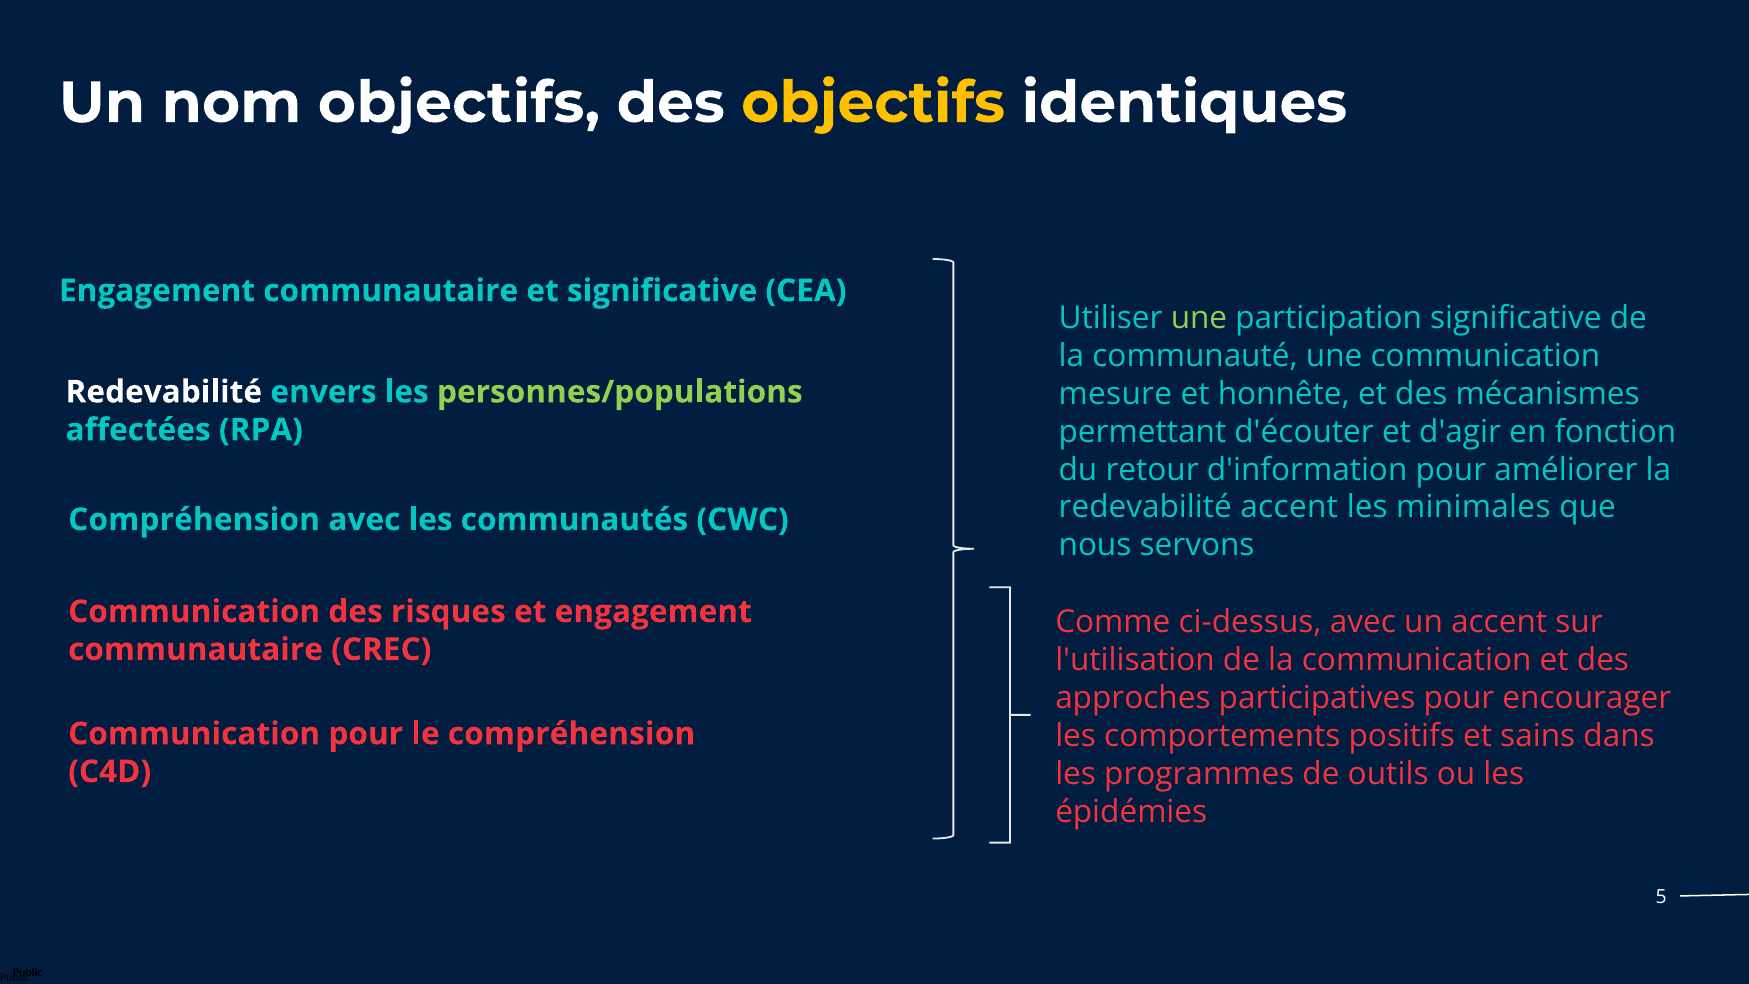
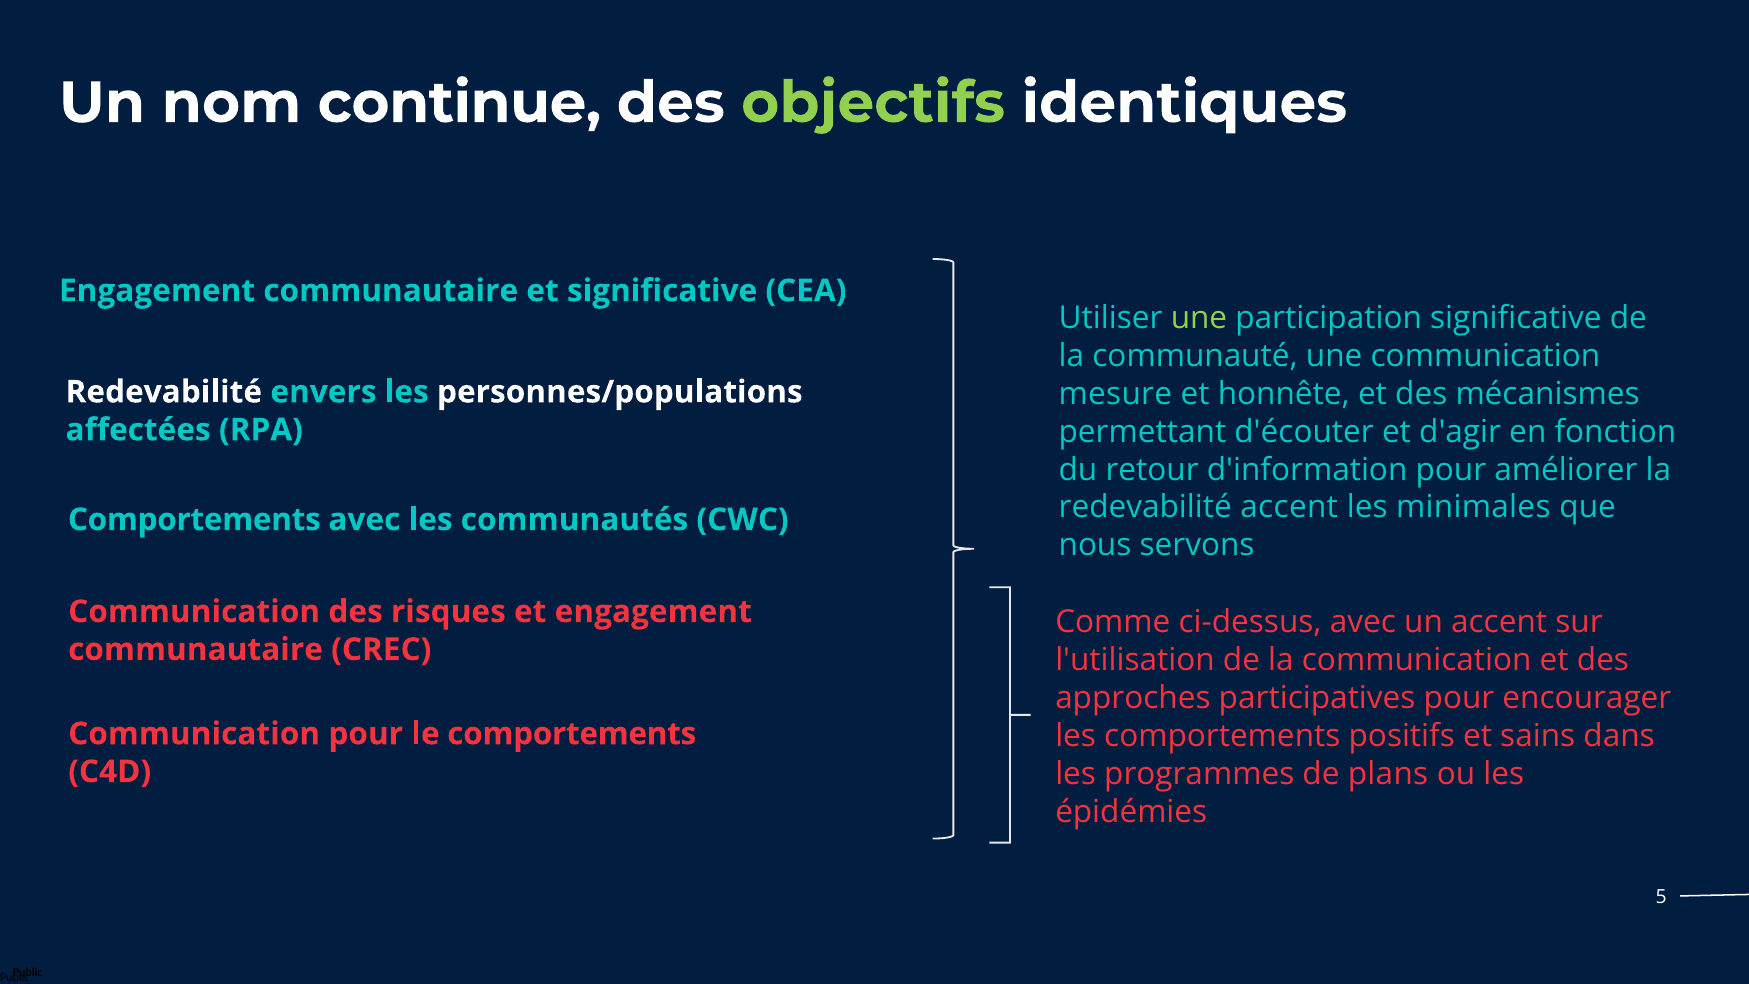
nom objectifs: objectifs -> continue (459, 103)
objectifs colour: yellow -> light green (873, 103)
personnes/populations colour: light green -> white (620, 392)
Compréhension: Compréhension -> Comportements (194, 520)
le compréhension: compréhension -> comportements (572, 734)
outils: outils -> plans (1388, 774)
